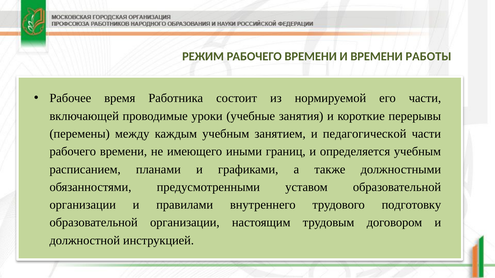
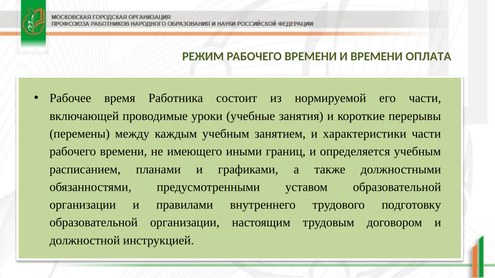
РАБОТЫ: РАБОТЫ -> ОПЛАТА (428, 57)
педагогической: педагогической -> характеристики (365, 134)
